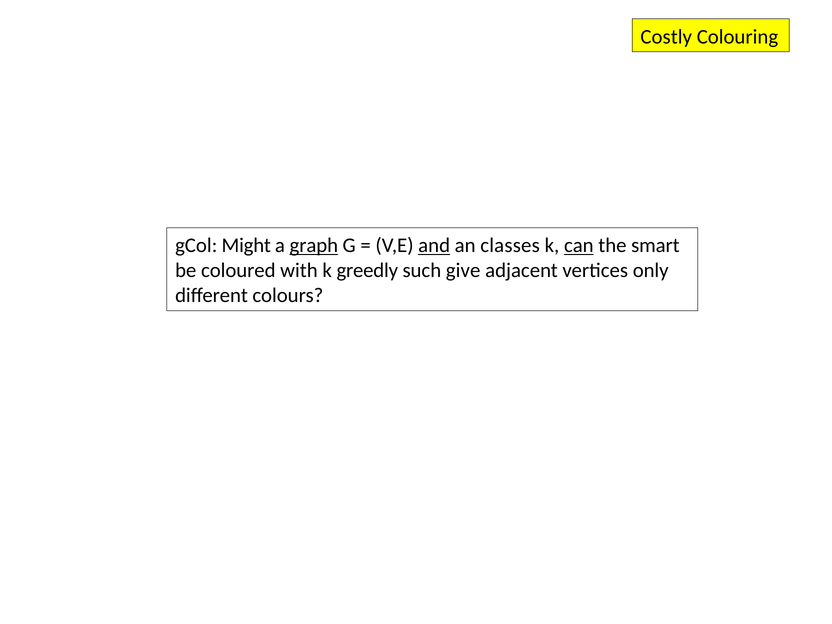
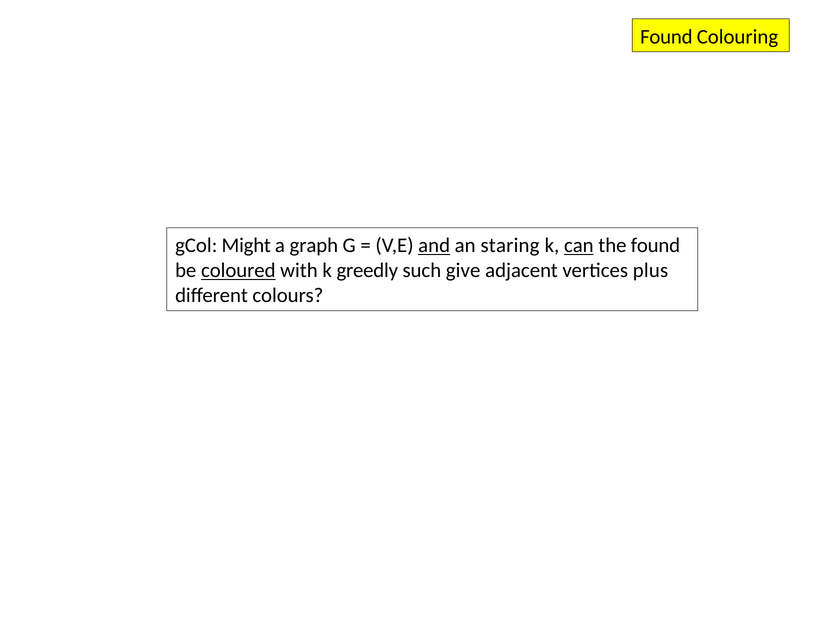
Costly: Costly -> Found (666, 37)
graph underline: present -> none (314, 246)
classes: classes -> staring (510, 246)
the smart: smart -> found (655, 246)
coloured underline: none -> present (238, 271)
only: only -> plus (651, 271)
